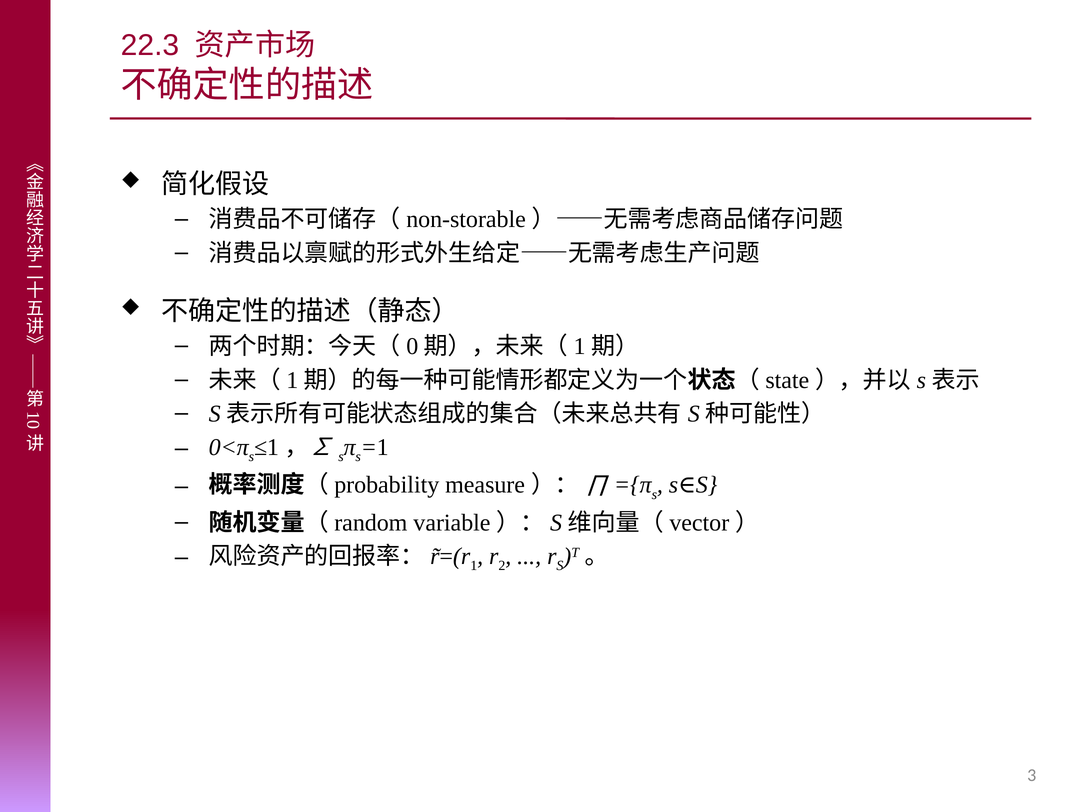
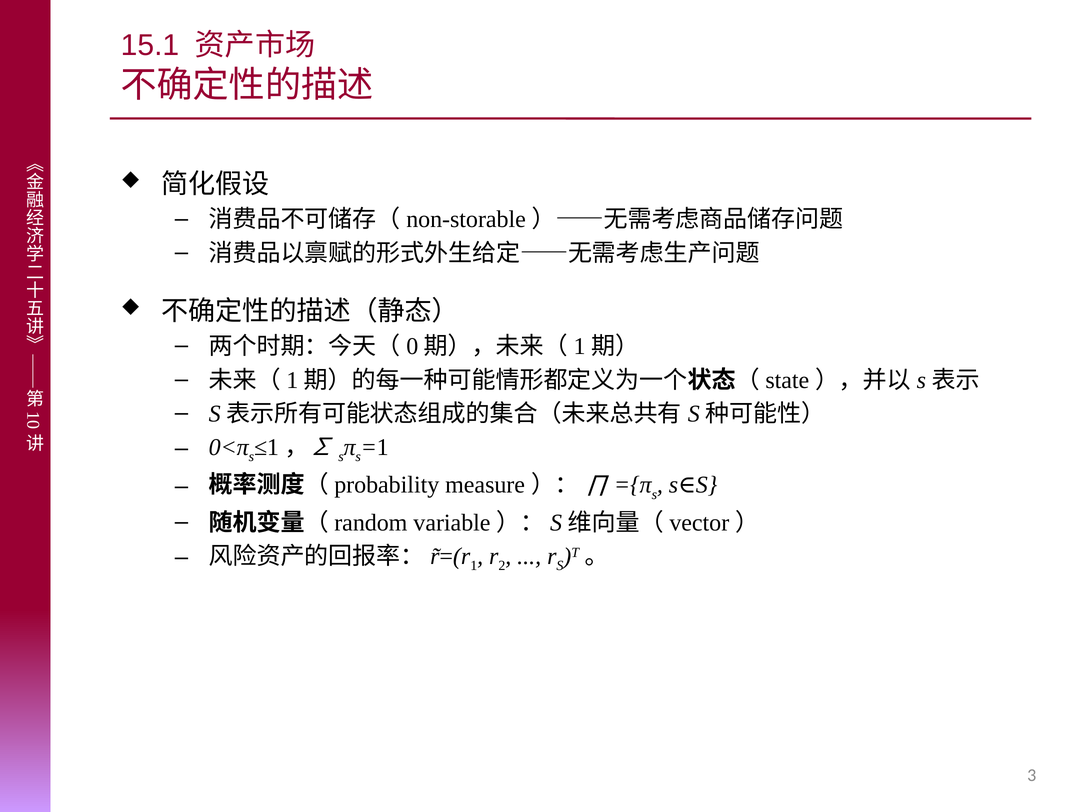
22.3: 22.3 -> 15.1 (150, 45)
